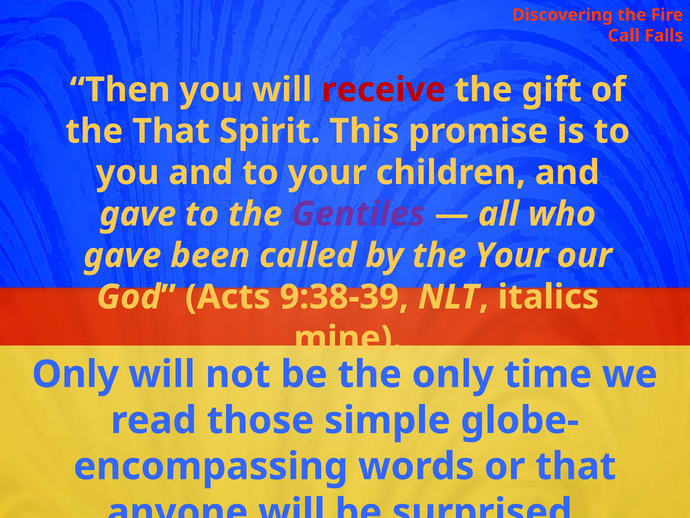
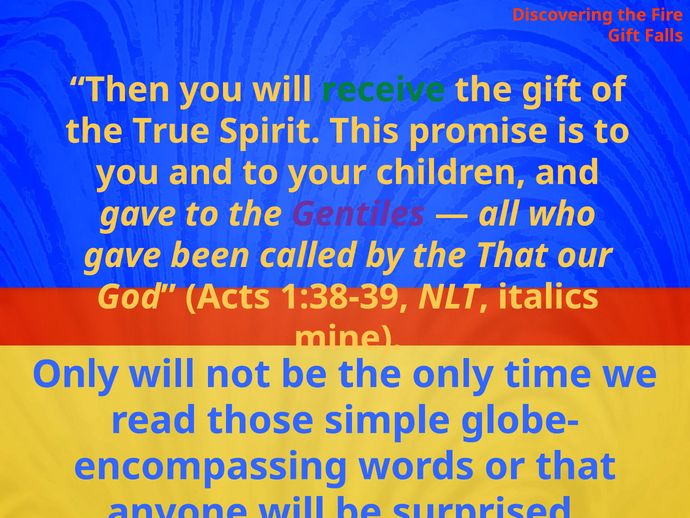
Call: Call -> Gift (624, 36)
receive colour: red -> green (383, 90)
the That: That -> True (171, 131)
the Your: Your -> That (512, 255)
9:38-39: 9:38-39 -> 1:38-39 (344, 297)
